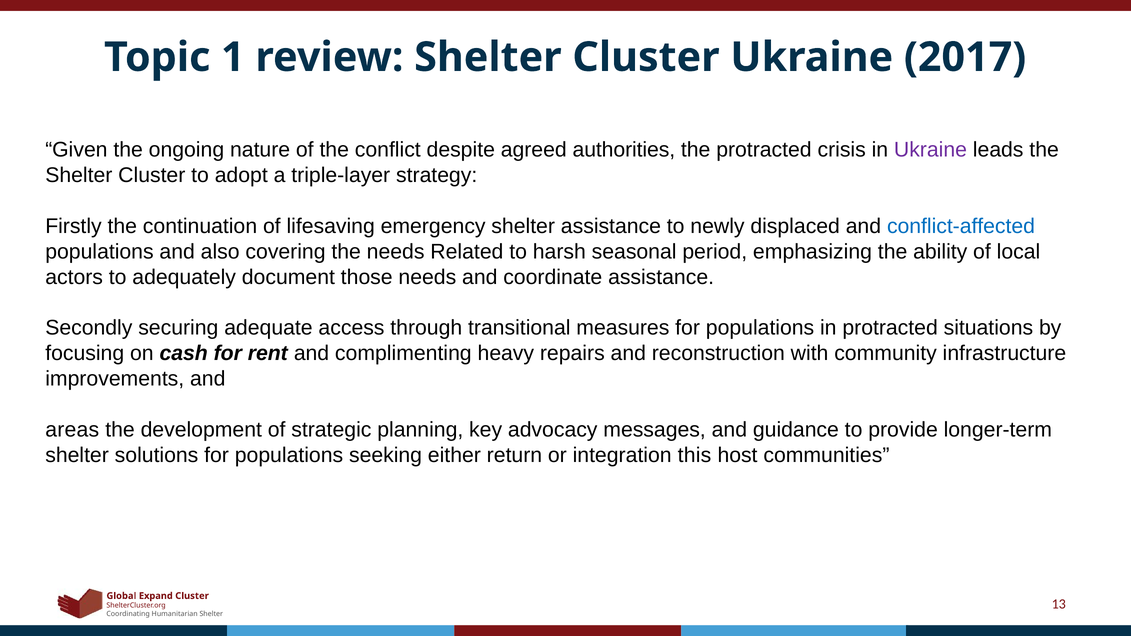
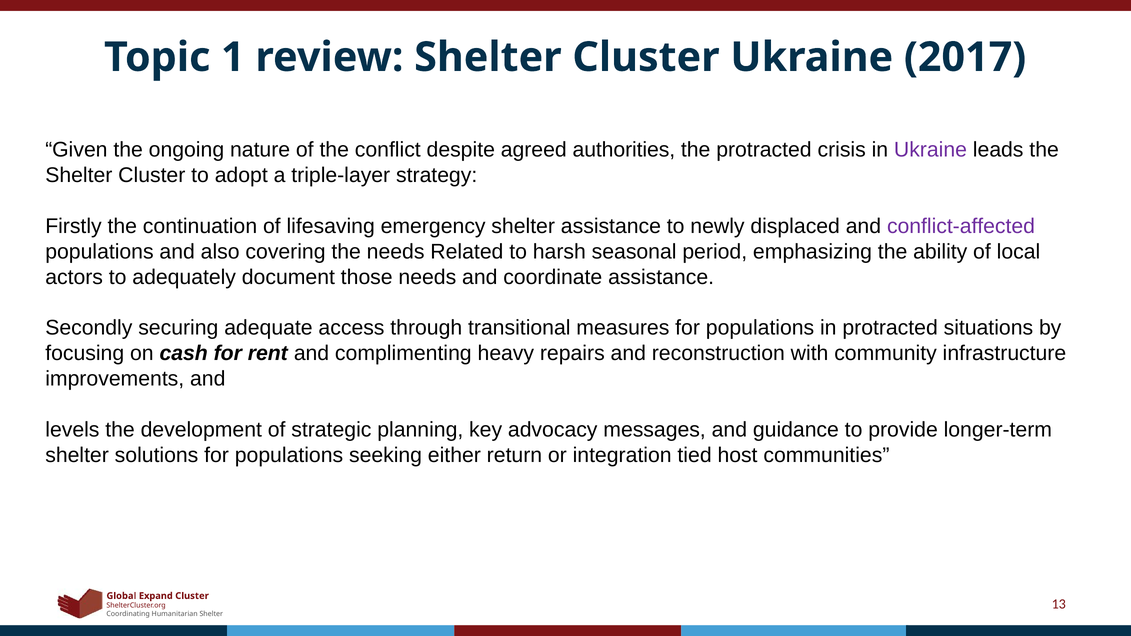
conflict-affected colour: blue -> purple (961, 226)
areas: areas -> levels (72, 430)
this: this -> tied (695, 455)
